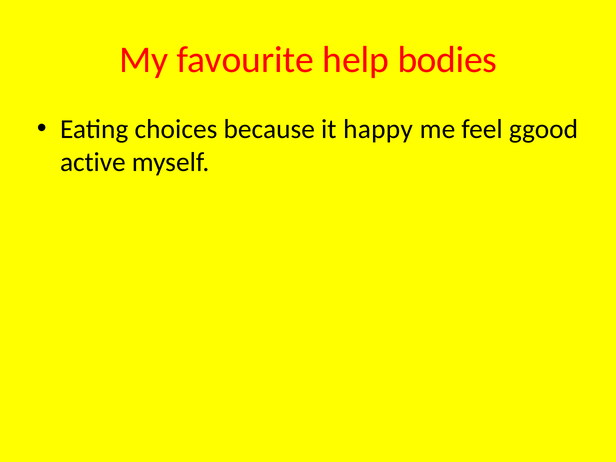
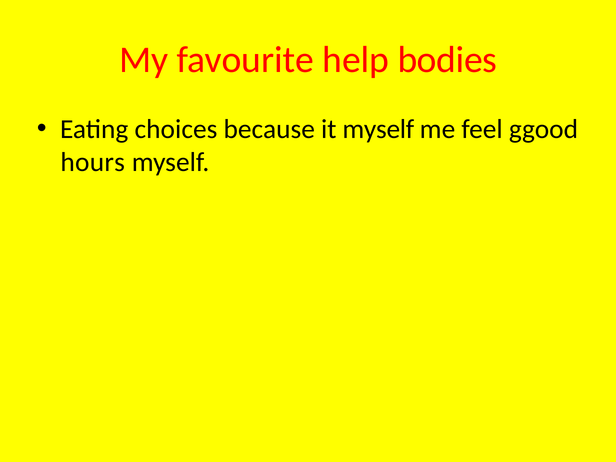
it happy: happy -> myself (378, 129)
active: active -> hours (93, 162)
